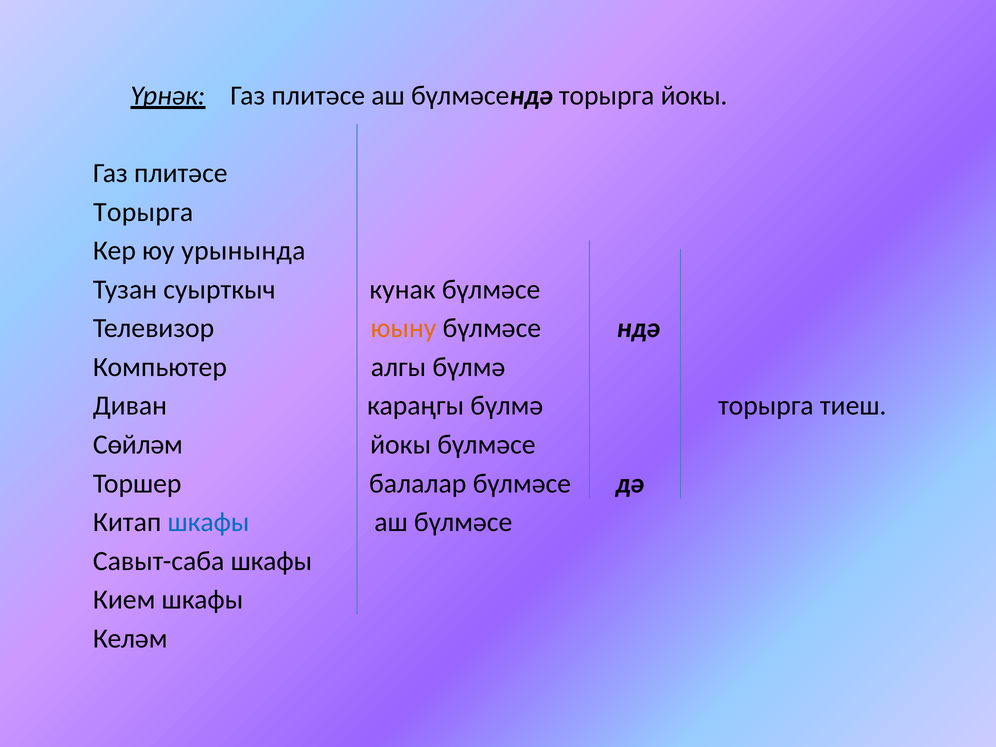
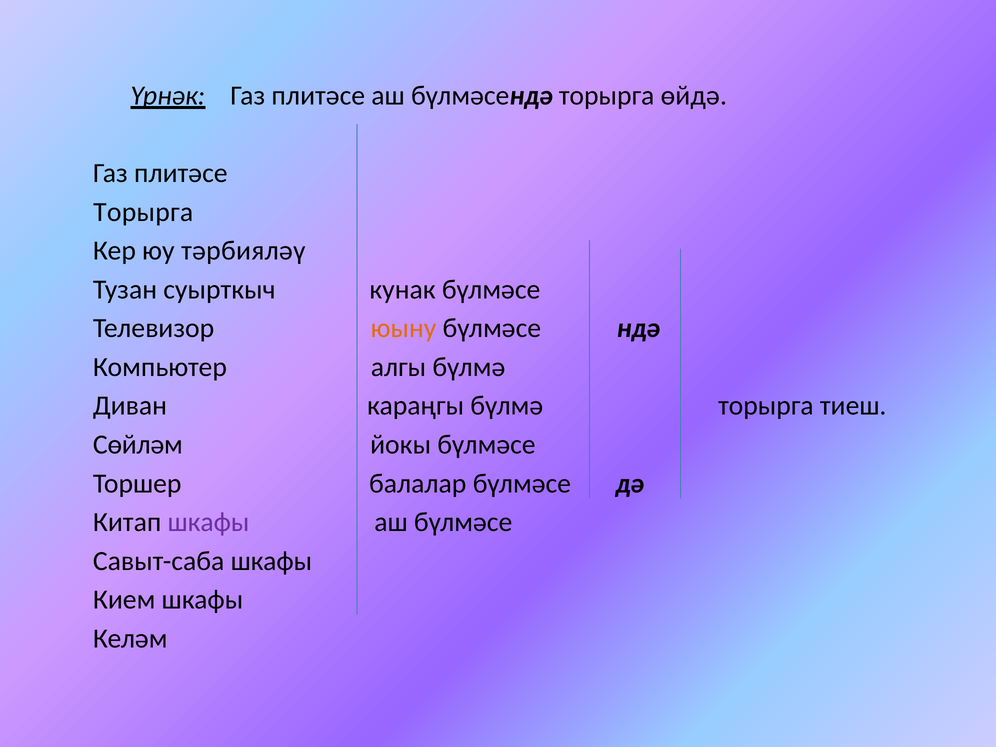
торырга йокы: йокы -> өйдә (694, 96)
урынында: урынында -> тәрбияләү (243, 251)
шкафы colour: blue -> purple (208, 522)
